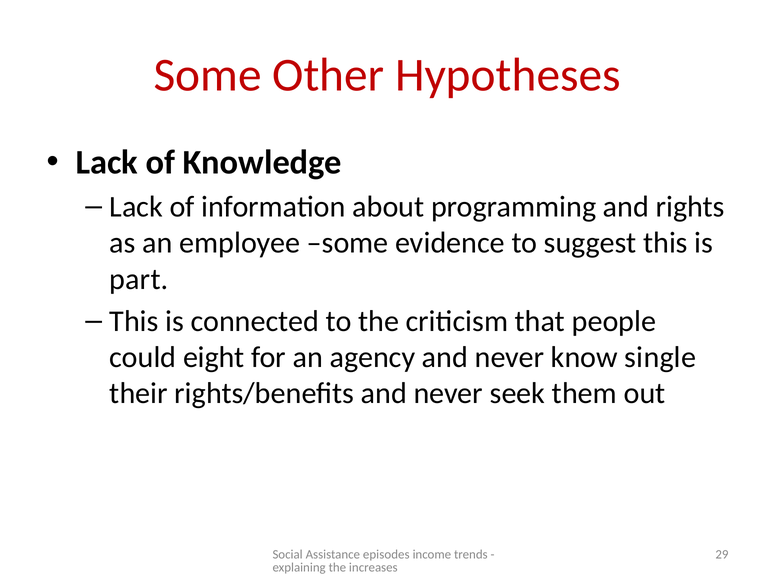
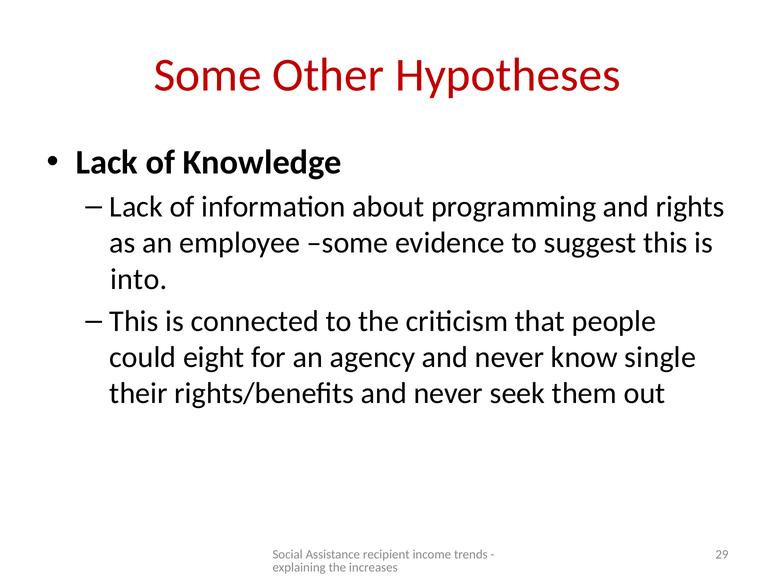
part: part -> into (139, 279)
episodes: episodes -> recipient (386, 555)
